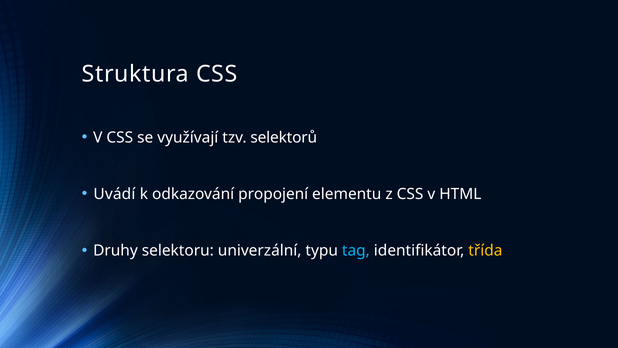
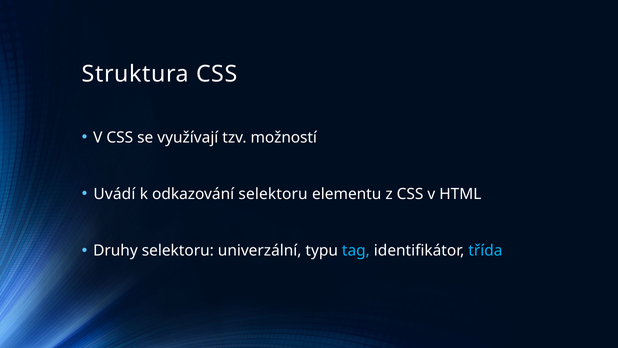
selektorů: selektorů -> možností (284, 137)
odkazování propojení: propojení -> selektoru (273, 194)
třída colour: yellow -> light blue (485, 250)
